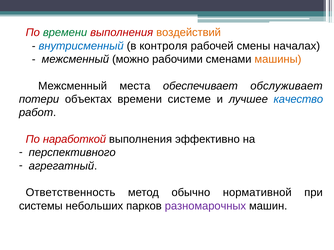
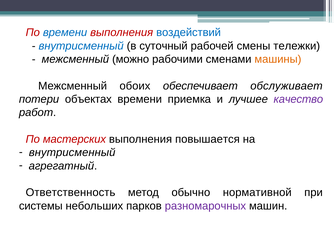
времени colour: green -> blue (65, 33)
воздействий colour: orange -> blue (189, 33)
контроля: контроля -> суточный (164, 46)
началах: началах -> тележки (297, 46)
места: места -> обоих (135, 86)
системе: системе -> приемка (189, 99)
качество colour: blue -> purple (298, 99)
наработкой: наработкой -> мастерских (74, 139)
эффективно: эффективно -> повышается (207, 139)
перспективного: перспективного -> внутрисменный (72, 153)
